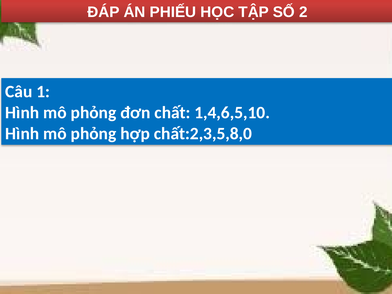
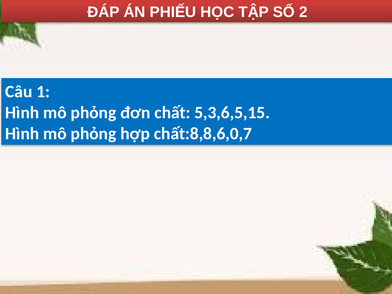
1,4,6,5,10: 1,4,6,5,10 -> 5,3,6,5,15 (232, 113)
chất:2,3,5,8,0: chất:2,3,5,8,0 -> chất:8,8,6,0,7 (203, 134)
